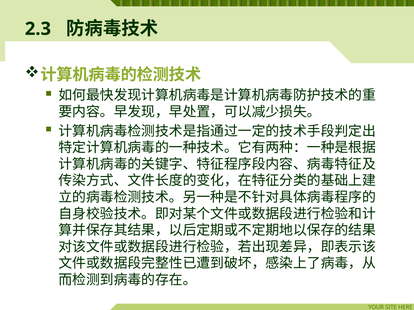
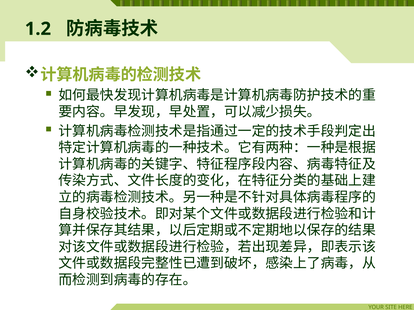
2.3: 2.3 -> 1.2 (38, 29)
